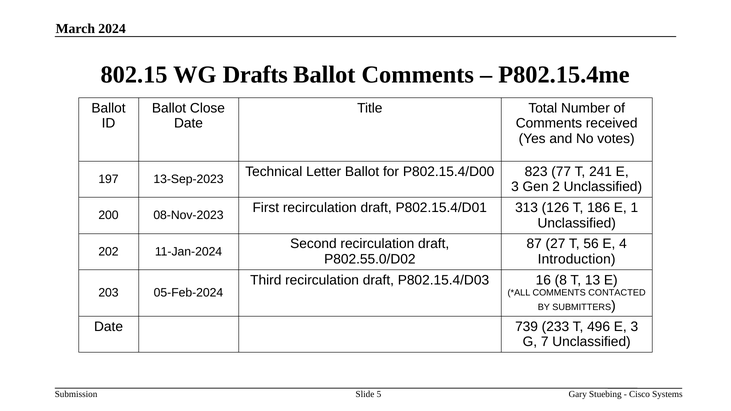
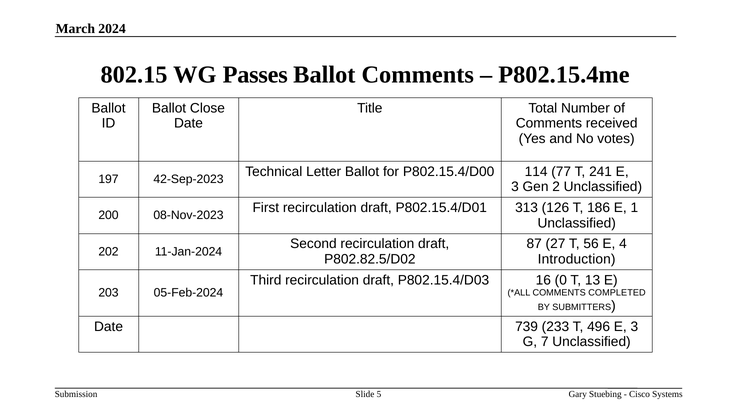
Drafts: Drafts -> Passes (255, 75)
823: 823 -> 114 (536, 172)
13-Sep-2023: 13-Sep-2023 -> 42-Sep-2023 (188, 179)
P802.55.0/D02: P802.55.0/D02 -> P802.82.5/D02 (370, 259)
8: 8 -> 0 (561, 280)
CONTACTED: CONTACTED -> COMPLETED (617, 293)
